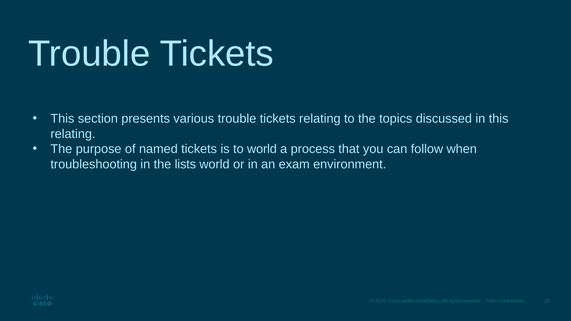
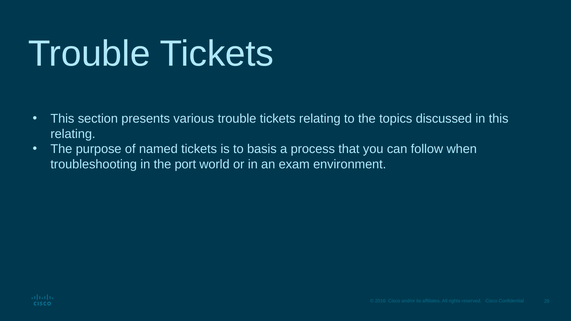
to world: world -> basis (262, 149)
lists: lists -> port (185, 164)
